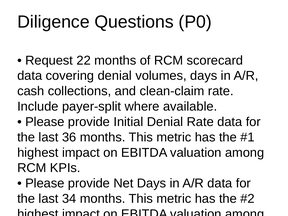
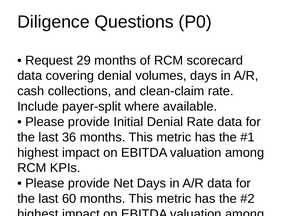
22: 22 -> 29 (84, 60)
34: 34 -> 60 (69, 199)
